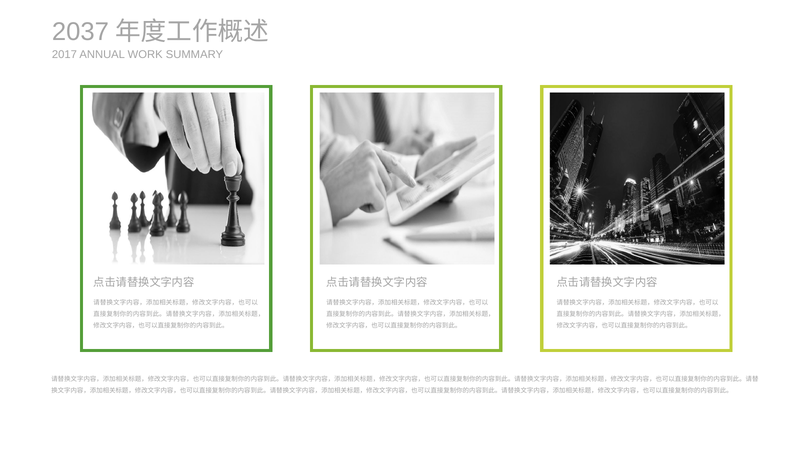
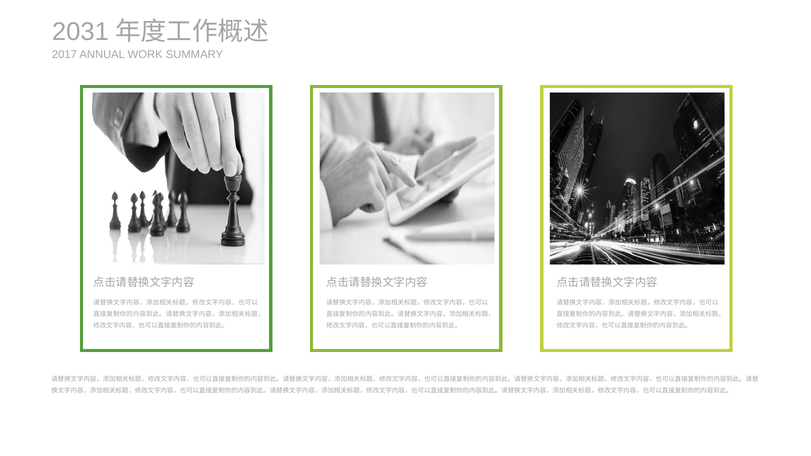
2037: 2037 -> 2031 (80, 32)
